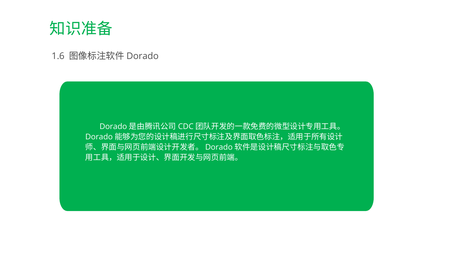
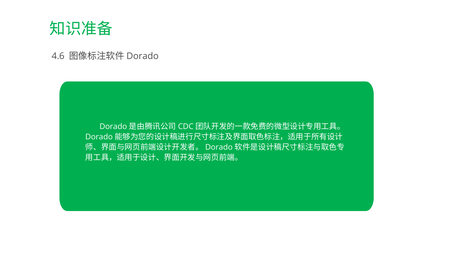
1.6: 1.6 -> 4.6 (58, 56)
